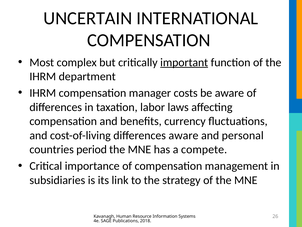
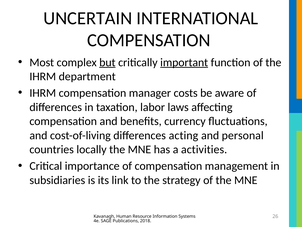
but underline: none -> present (107, 62)
differences aware: aware -> acting (183, 135)
period: period -> locally (92, 149)
compete: compete -> activities (204, 149)
